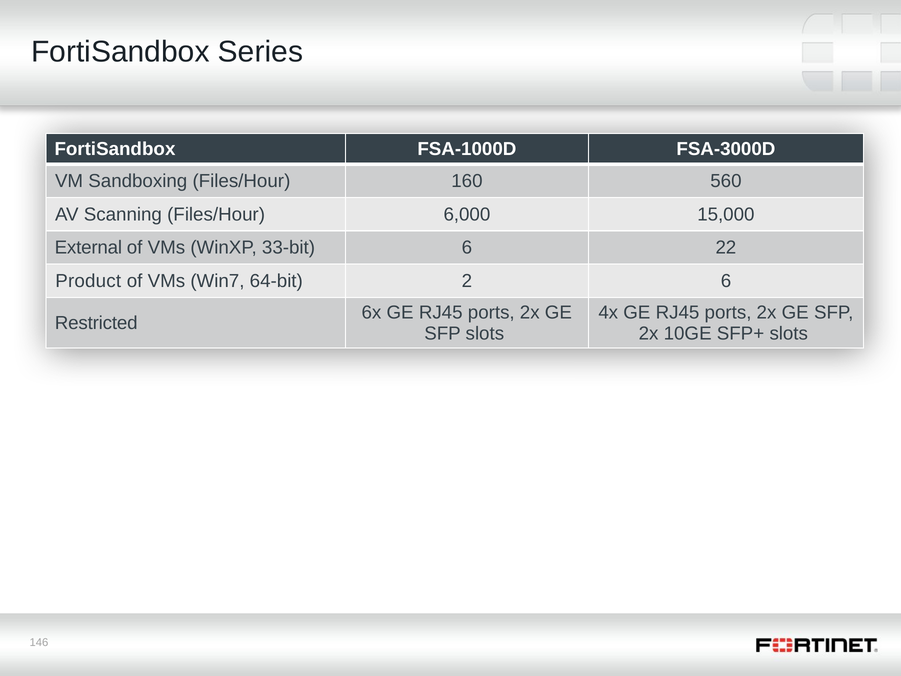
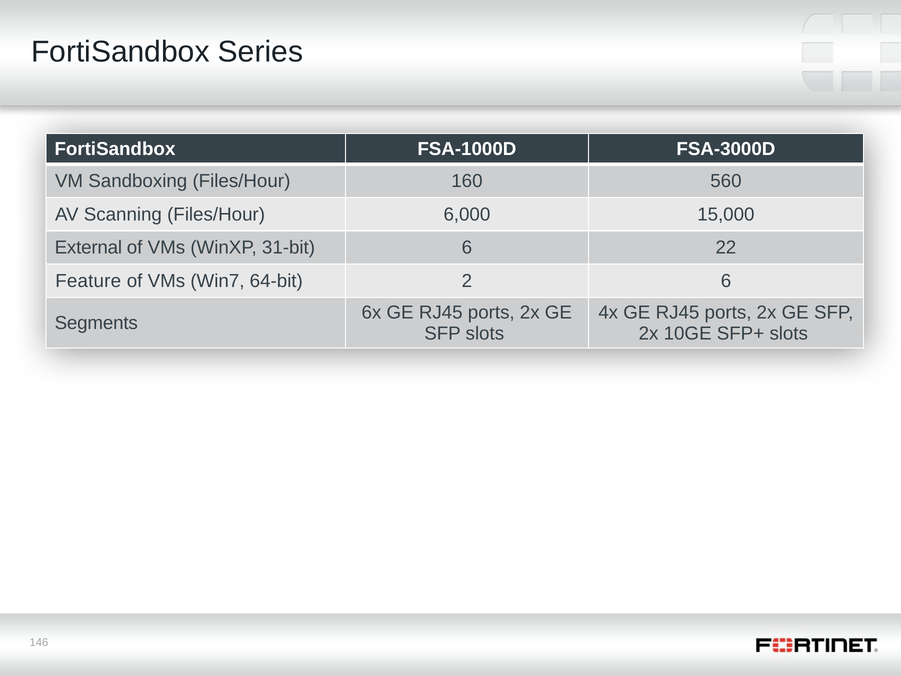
33-bit: 33-bit -> 31-bit (289, 248)
Product: Product -> Feature (88, 281)
Restricted: Restricted -> Segments (96, 323)
